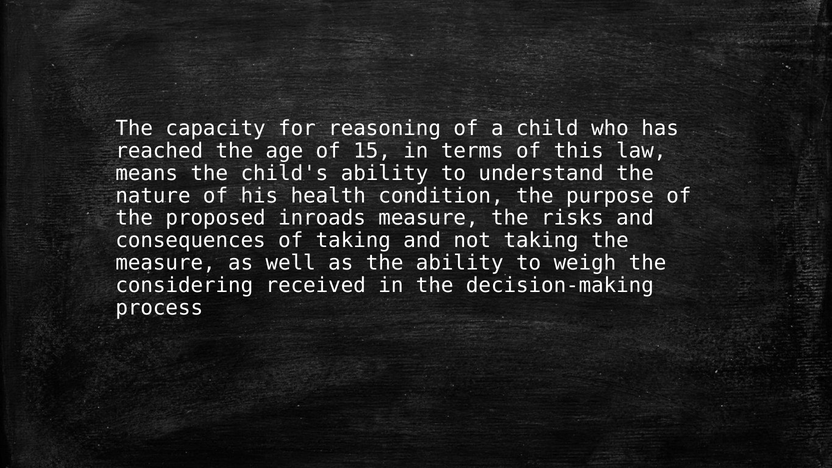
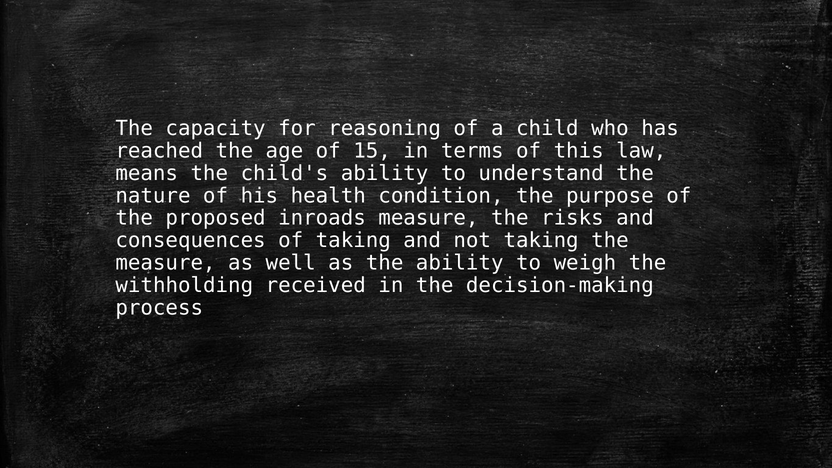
considering: considering -> withholding (184, 285)
